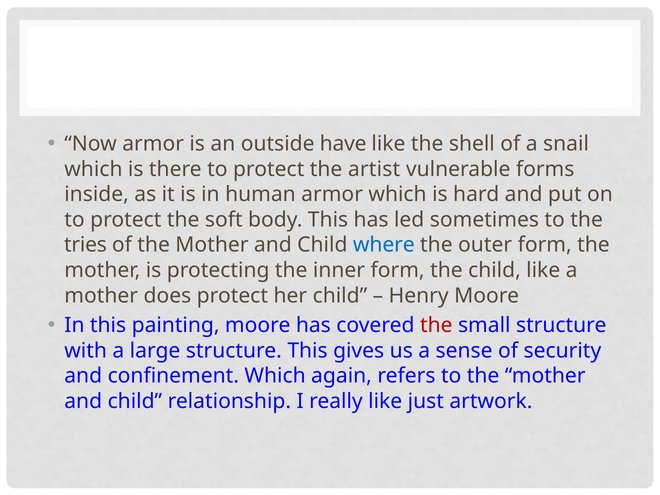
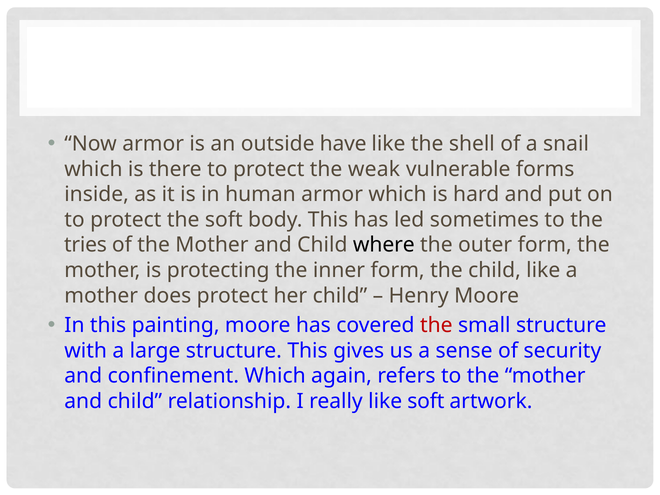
artist: artist -> weak (374, 169)
where colour: blue -> black (384, 245)
like just: just -> soft (426, 401)
